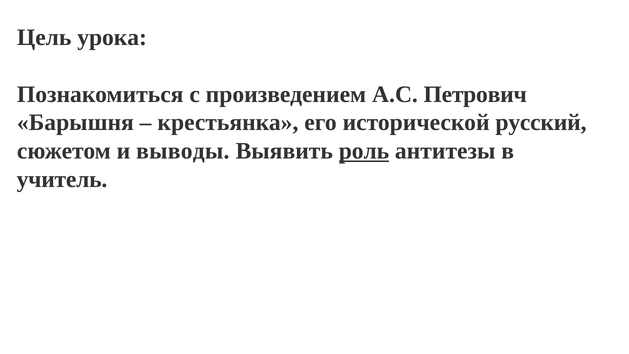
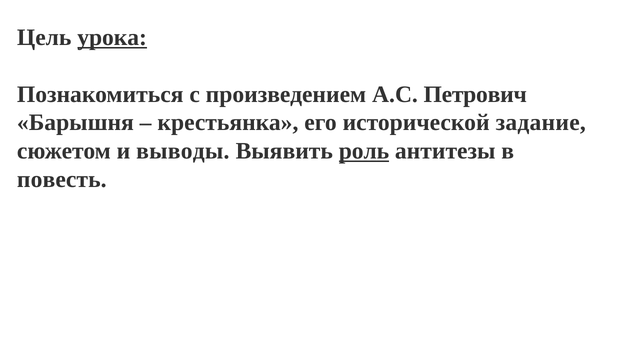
урока underline: none -> present (112, 38)
русский: русский -> задание (541, 123)
учитель: учитель -> повесть (62, 179)
